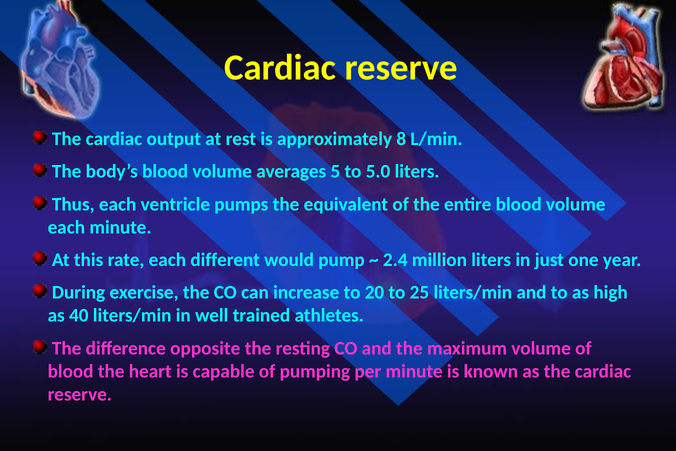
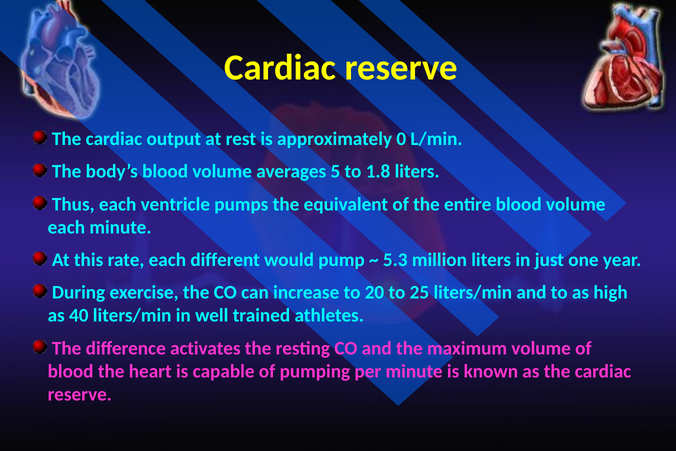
8: 8 -> 0 (401, 139)
5.0: 5.0 -> 1.8 (378, 171)
2.4: 2.4 -> 5.3 (395, 260)
opposite: opposite -> activates (205, 348)
